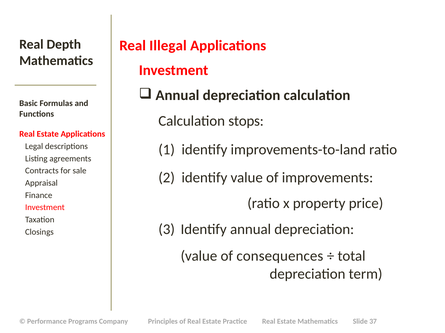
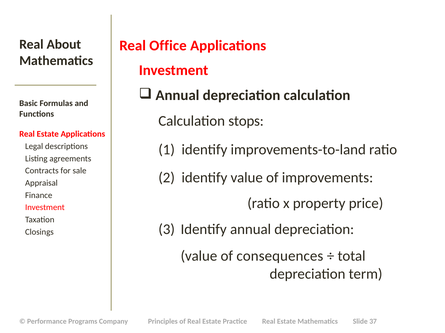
Depth: Depth -> About (64, 44)
Illegal: Illegal -> Office (168, 46)
